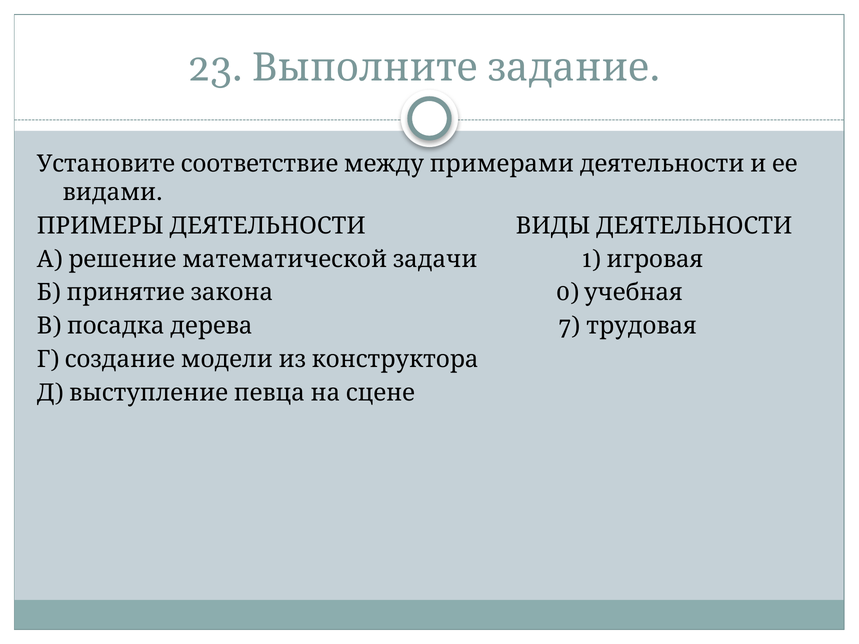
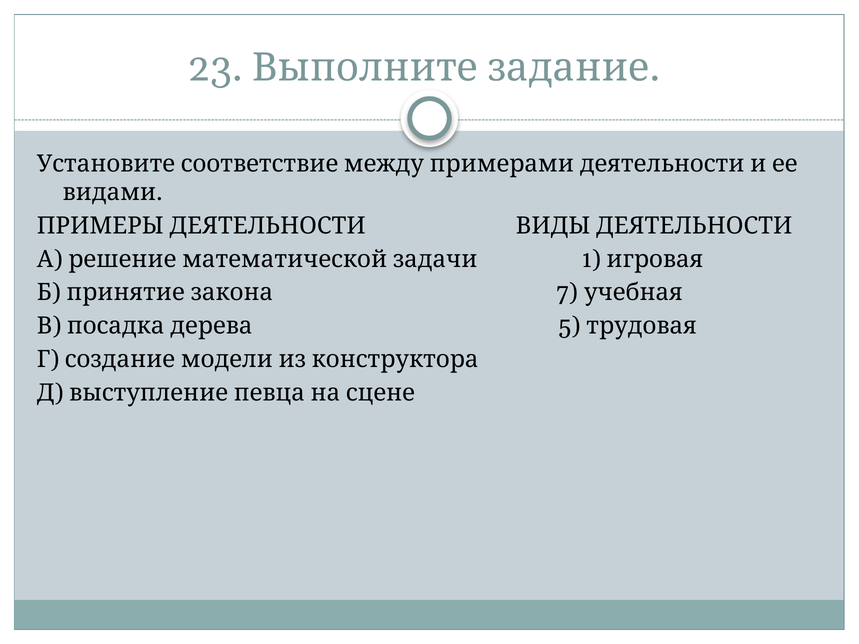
0: 0 -> 7 (567, 293)
7: 7 -> 5 (569, 326)
